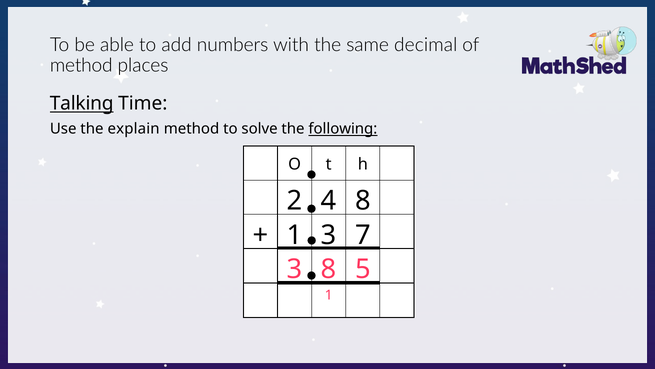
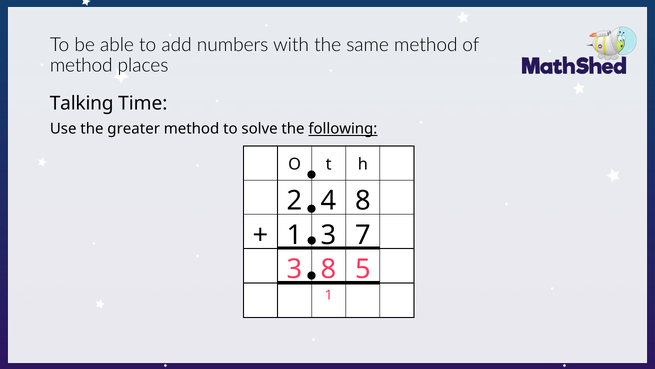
same decimal: decimal -> method (426, 45)
Talking underline: present -> none (82, 103)
explain: explain -> greater (134, 129)
